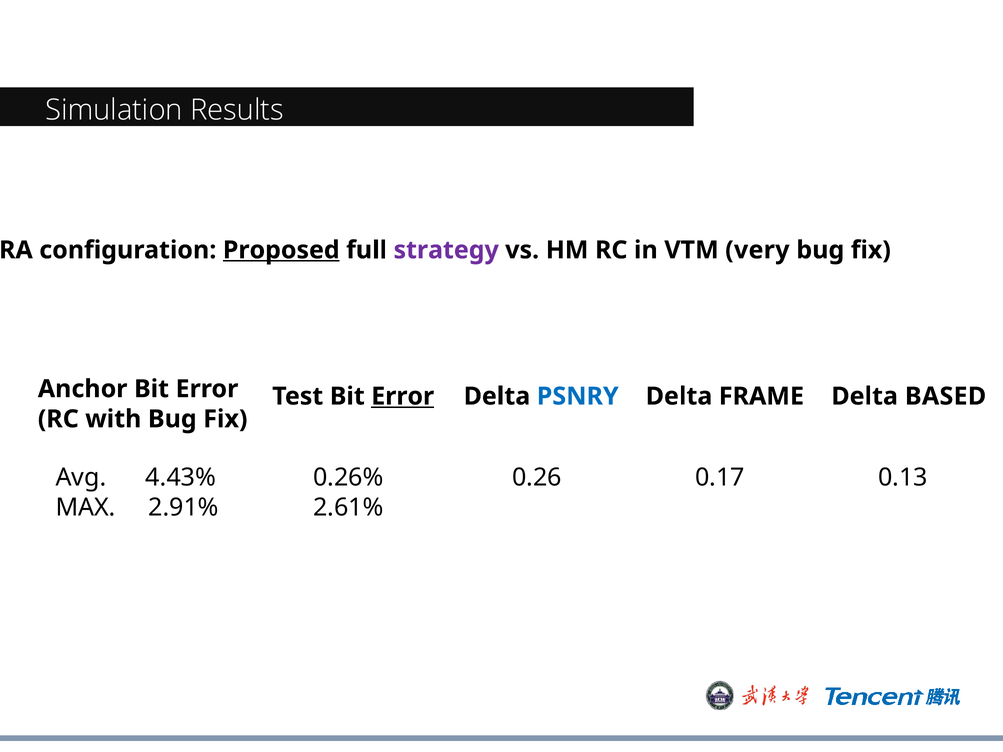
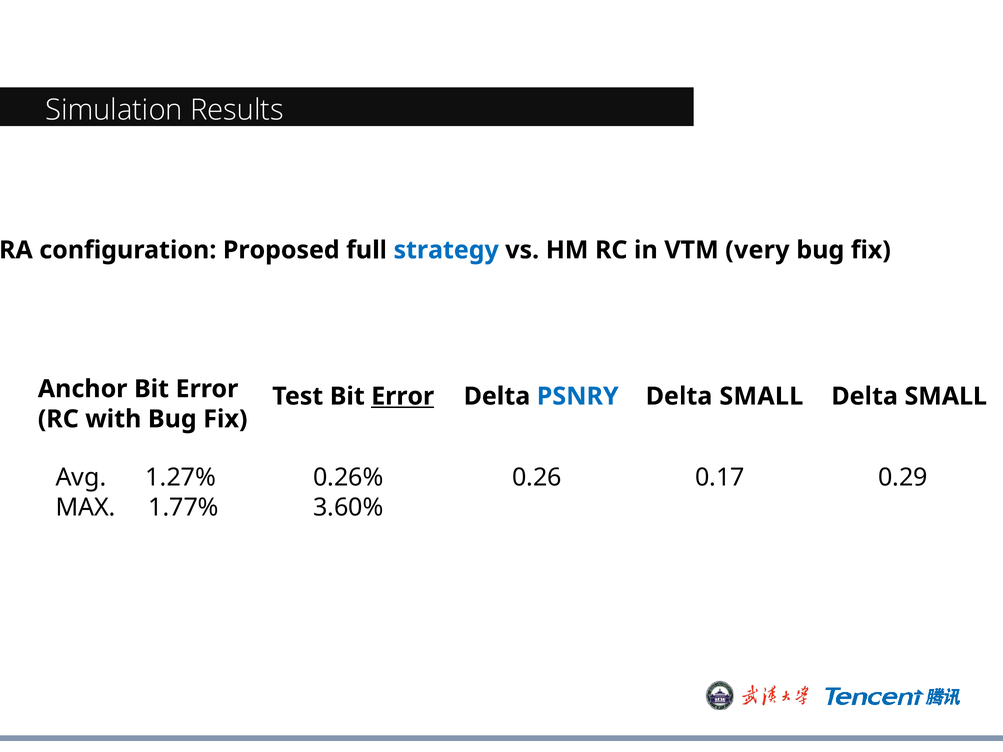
Proposed underline: present -> none (281, 250)
strategy colour: purple -> blue (446, 250)
FRAME: FRAME -> SMALL (761, 396)
BASED: BASED -> SMALL (946, 396)
4.43%: 4.43% -> 1.27% (181, 477)
0.13: 0.13 -> 0.29 (903, 477)
2.91%: 2.91% -> 1.77% (184, 508)
2.61%: 2.61% -> 3.60% (348, 508)
